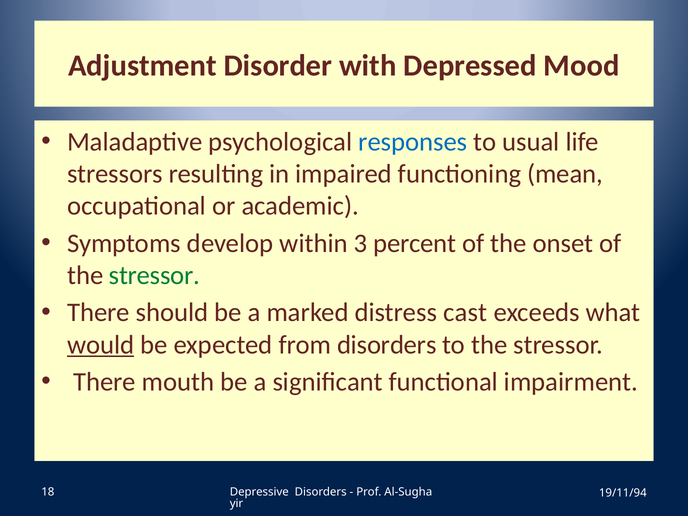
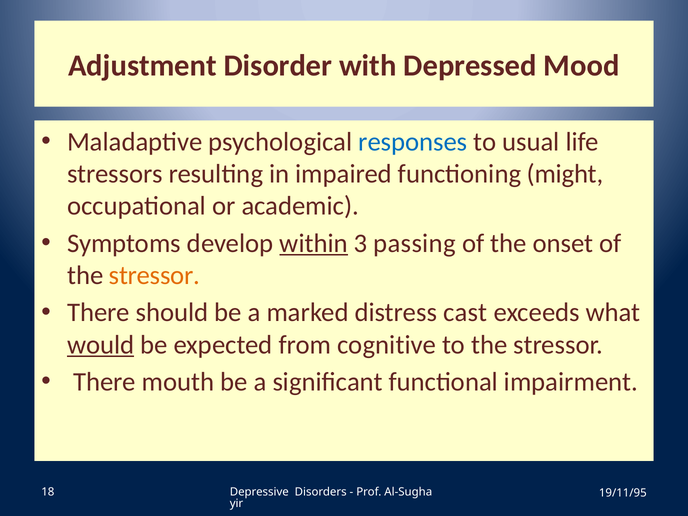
mean: mean -> might (565, 174)
within underline: none -> present (314, 243)
percent: percent -> passing (415, 243)
stressor colour: green -> orange (154, 275)
from disorders: disorders -> cognitive (387, 345)
19/11/94: 19/11/94 -> 19/11/95 (623, 493)
